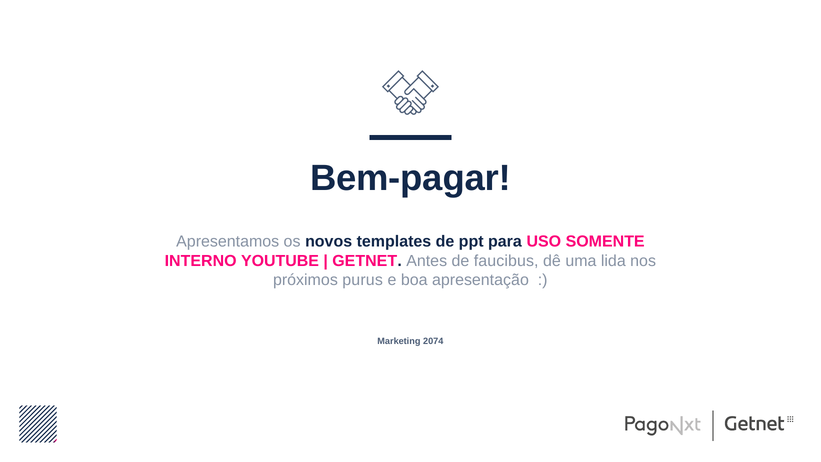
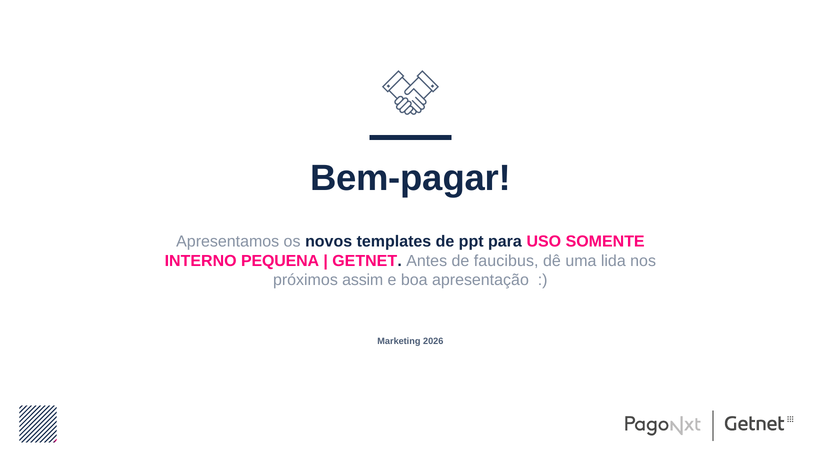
YOUTUBE: YOUTUBE -> PEQUENA (280, 261)
purus: purus -> assim (363, 280)
2074: 2074 -> 2026 (433, 341)
